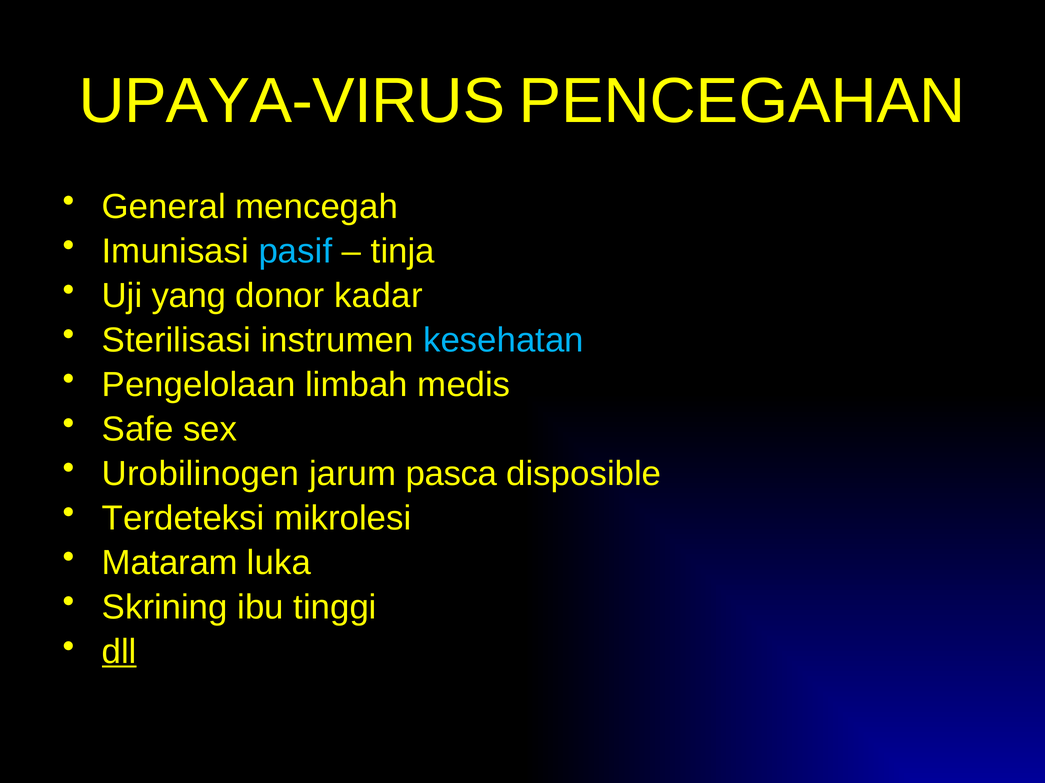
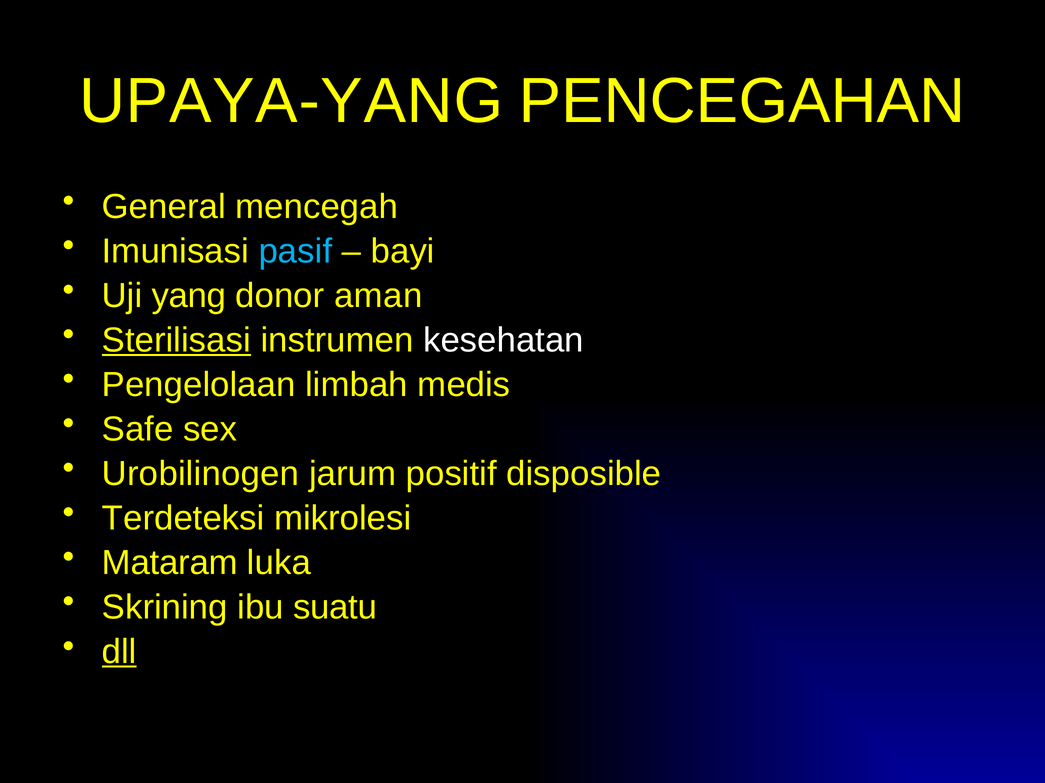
UPAYA-VIRUS: UPAYA-VIRUS -> UPAYA-YANG (291, 101)
tinja: tinja -> bayi (403, 251)
kadar: kadar -> aman (378, 296)
Sterilisasi underline: none -> present (176, 340)
kesehatan colour: light blue -> white (504, 340)
pasca: pasca -> positif (451, 474)
tinggi: tinggi -> suatu (335, 608)
